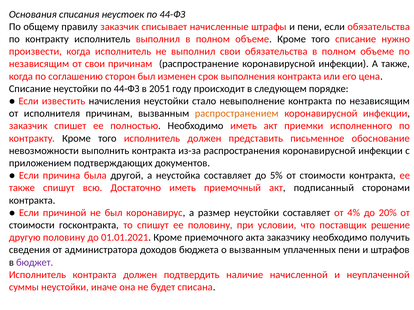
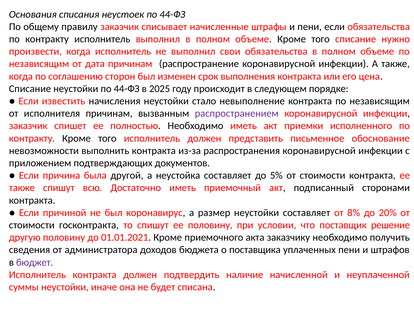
от свои: свои -> дата (95, 64)
2051: 2051 -> 2025 (160, 89)
распространением colour: orange -> purple (237, 114)
4%: 4% -> 8% (354, 213)
о вызванным: вызванным -> поставщика (255, 250)
